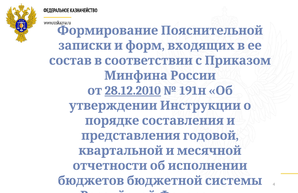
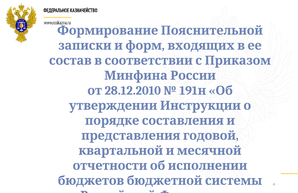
28.12.2010 underline: present -> none (133, 90)
